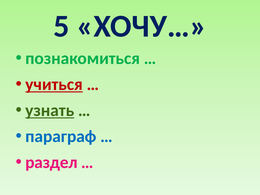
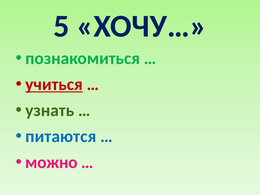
узнать underline: present -> none (50, 110)
параграф: параграф -> питаются (61, 136)
раздел: раздел -> можно (51, 162)
